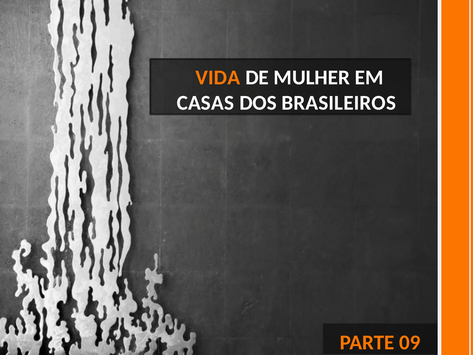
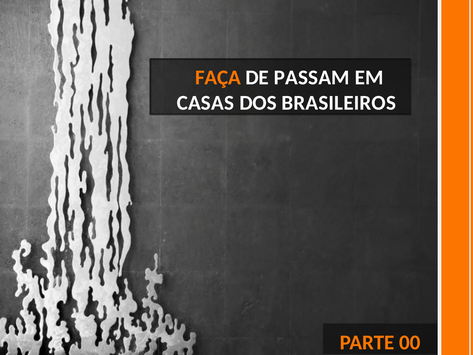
VIDA: VIDA -> FAÇA (218, 77)
MULHER: MULHER -> PASSAM (312, 77)
09: 09 -> 00 (410, 342)
